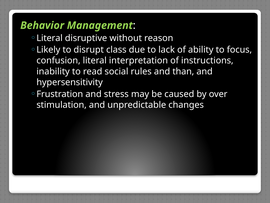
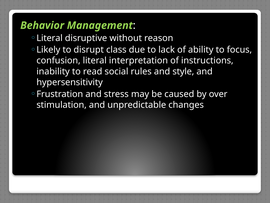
than: than -> style (183, 71)
